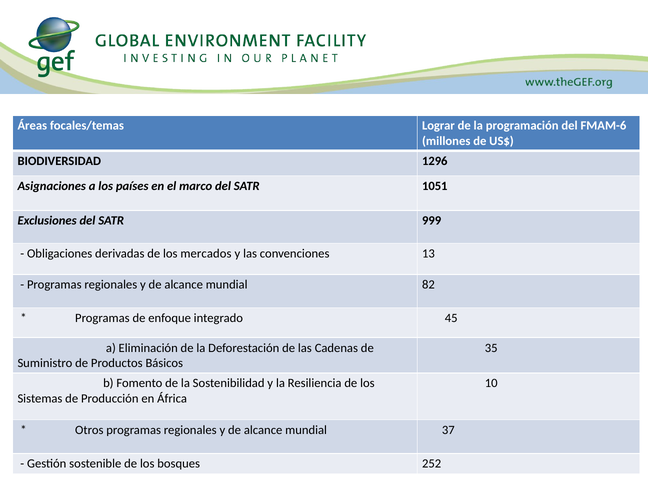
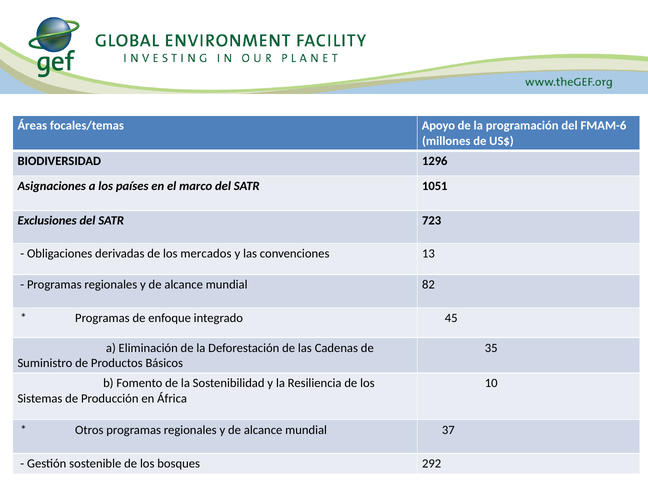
Lograr: Lograr -> Apoyo (438, 126)
999: 999 -> 723 (432, 221)
252: 252 -> 292 (432, 464)
